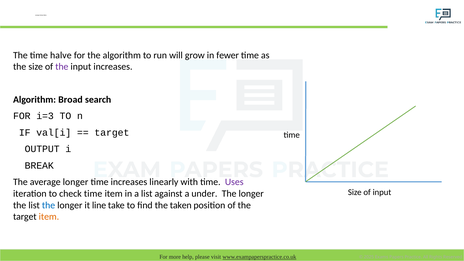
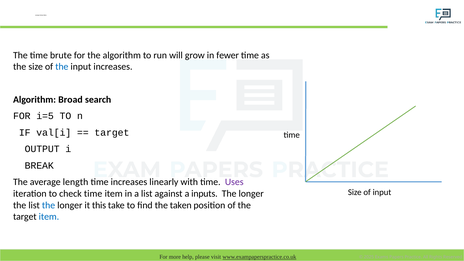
halve: halve -> brute (61, 55)
the colour: purple -> blue (62, 67)
i=3: i=3 -> i=5 (45, 116)
average longer: longer -> length (76, 182)
under: under -> inputs (204, 194)
line: line -> this (99, 205)
item colour: orange -> blue (49, 217)
